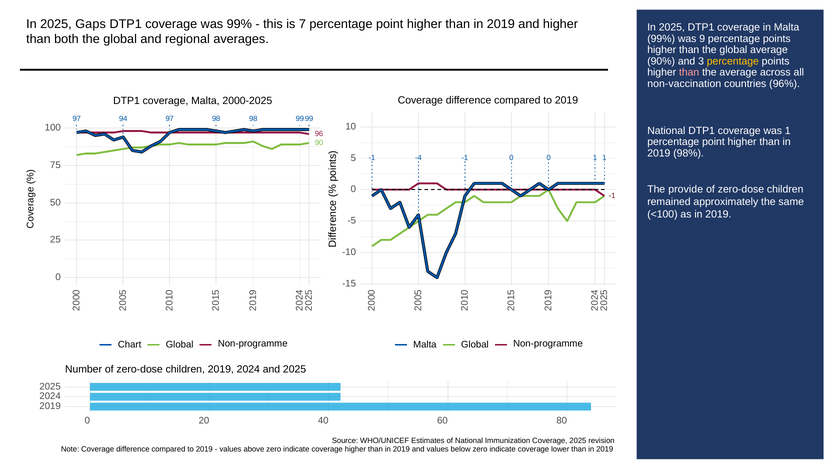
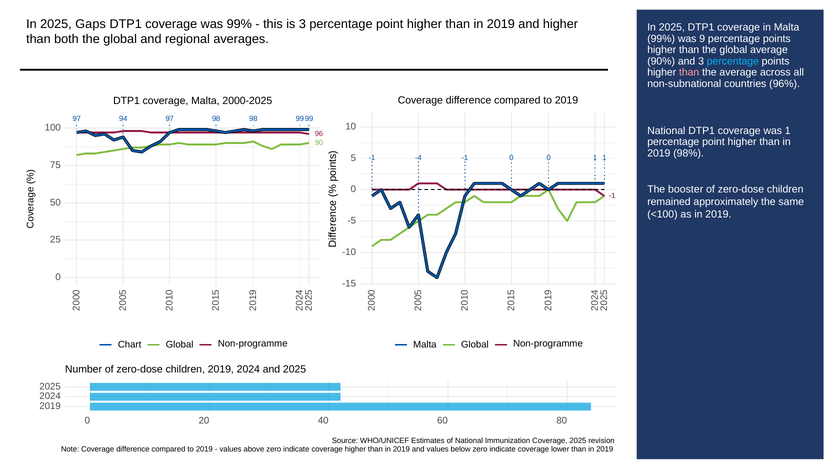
is 7: 7 -> 3 (302, 24)
percentage colour: yellow -> light blue (733, 61)
non-vaccination: non-vaccination -> non-subnational (684, 84)
provide: provide -> booster (686, 190)
